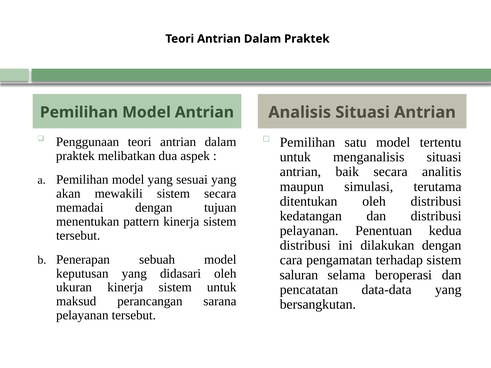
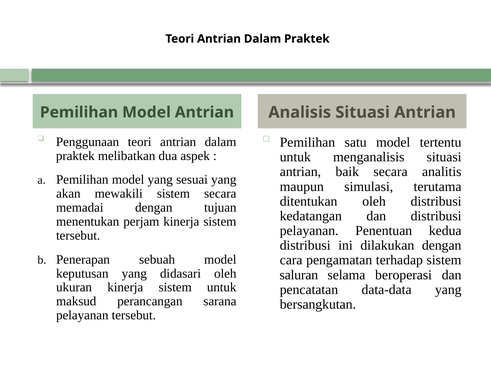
pattern: pattern -> perjam (141, 222)
